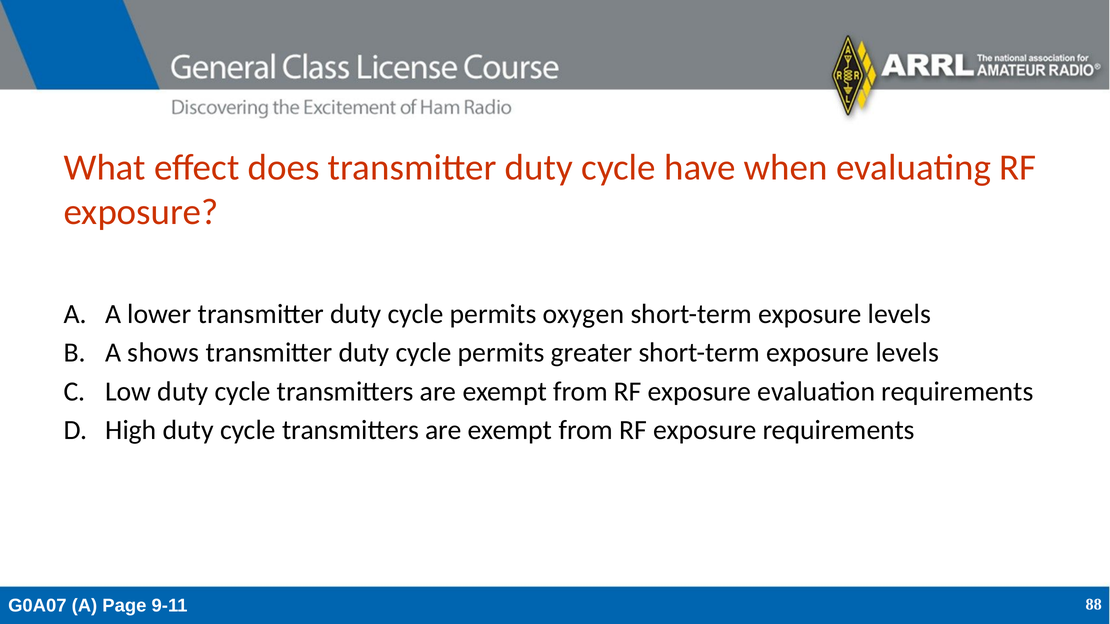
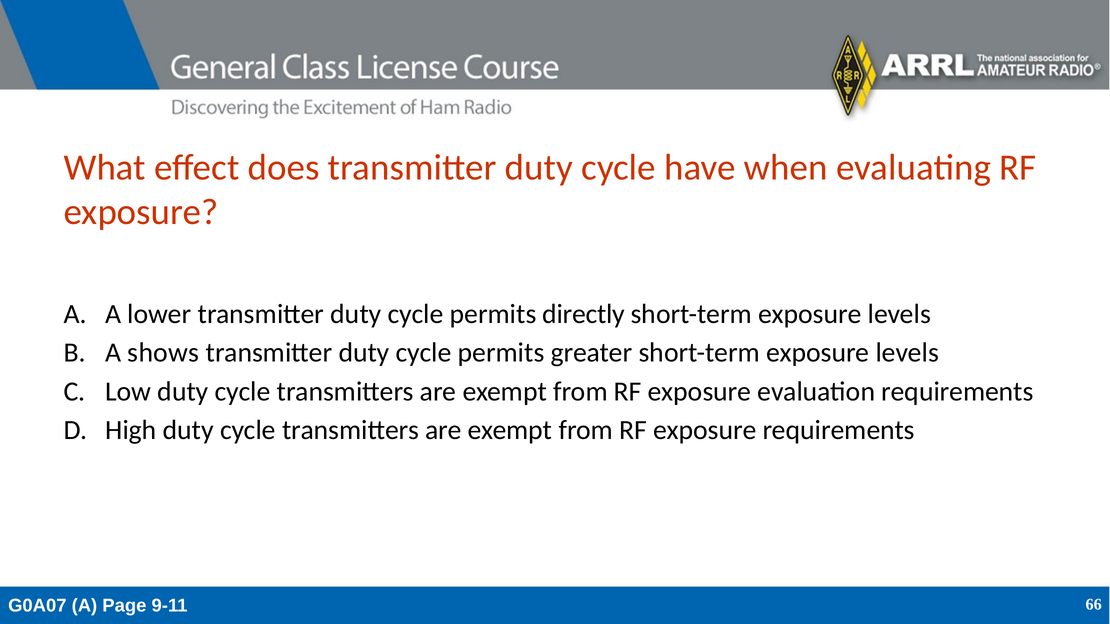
oxygen: oxygen -> directly (584, 314)
88: 88 -> 66 (1094, 605)
